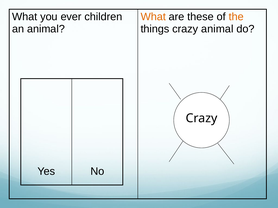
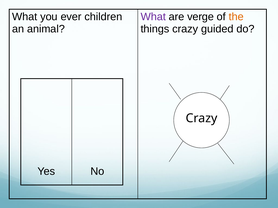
What colour: orange -> purple (153, 17)
these: these -> verge (201, 17)
crazy animal: animal -> guided (217, 29)
